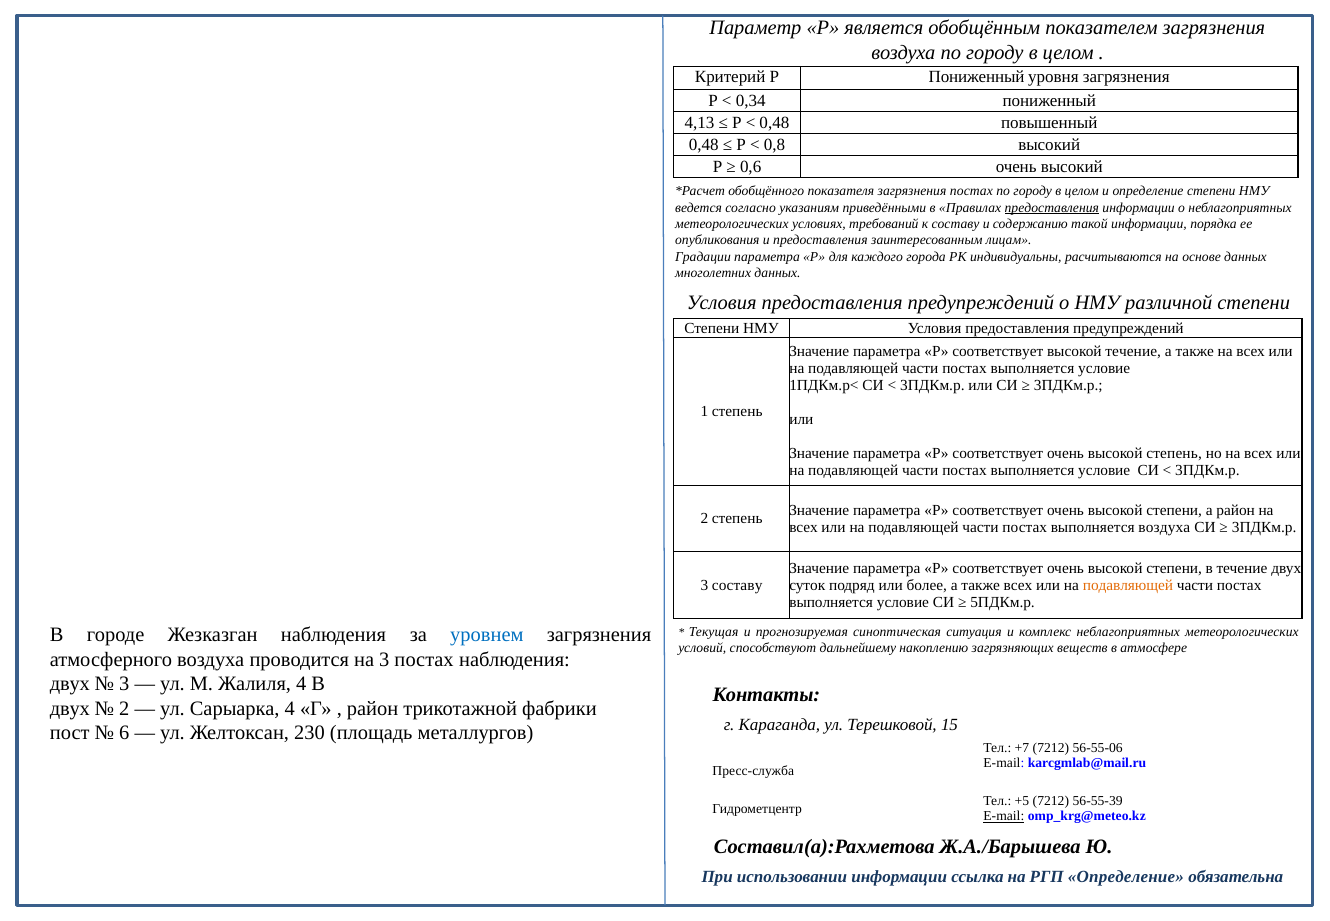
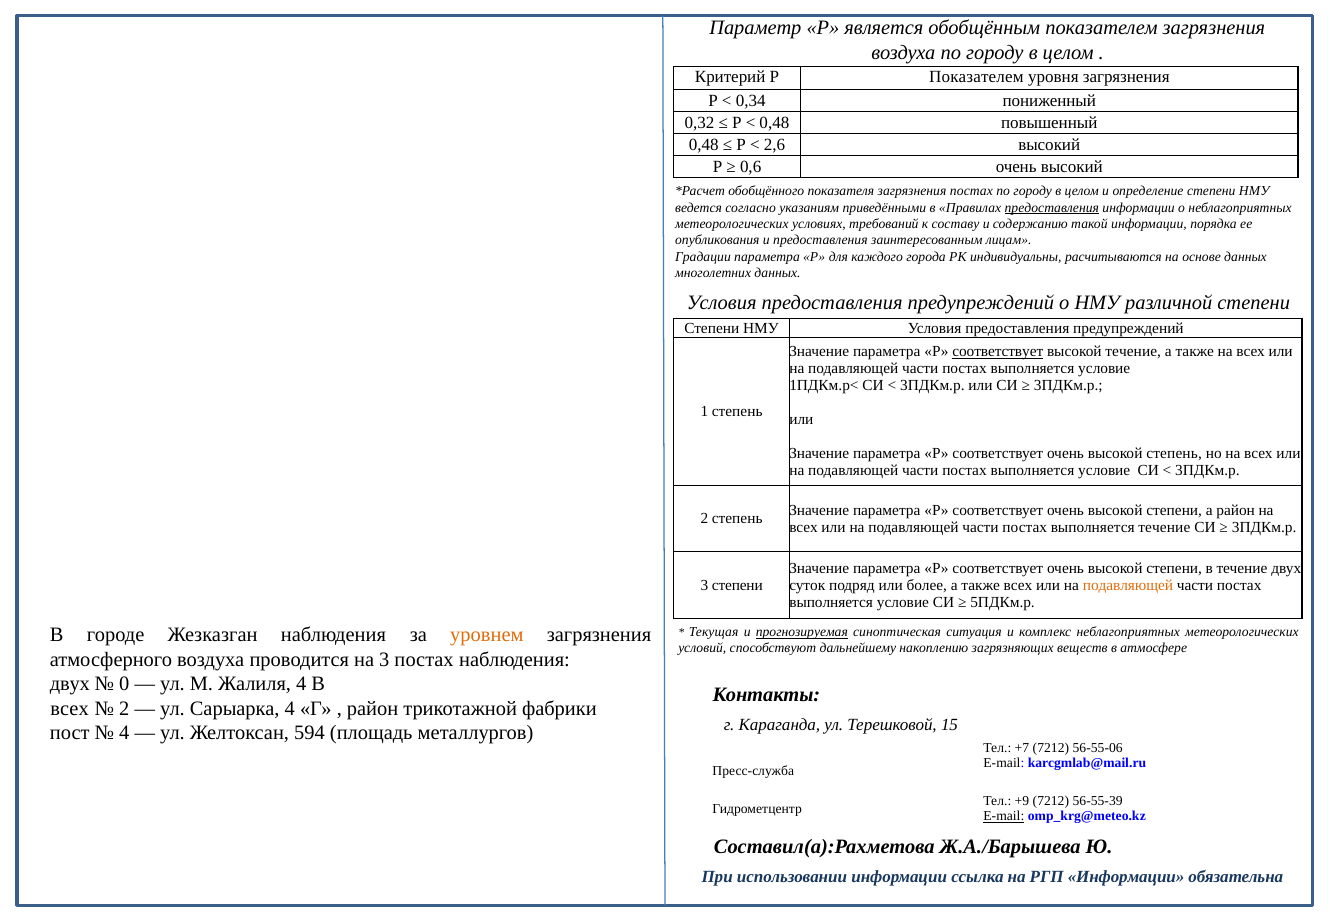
Р Пониженный: Пониженный -> Показателем (976, 77)
4,13: 4,13 -> 0,32 (699, 123)
0,8: 0,8 -> 2,6 (774, 144)
соответствует underline: none -> present (998, 352)
выполняется воздуха: воздуха -> течение (1164, 527)
3 составу: составу -> степени (737, 585)
уровнем colour: blue -> orange (487, 635)
прогнозируемая underline: none -> present (802, 632)
3: 3 -> 0 (124, 684)
двух: двух -> всех (70, 708)
6: 6 -> 4 (124, 733)
230: 230 -> 594 (309, 733)
+5: +5 -> +9 (1022, 801)
РГП Определение: Определение -> Информации (1126, 877)
